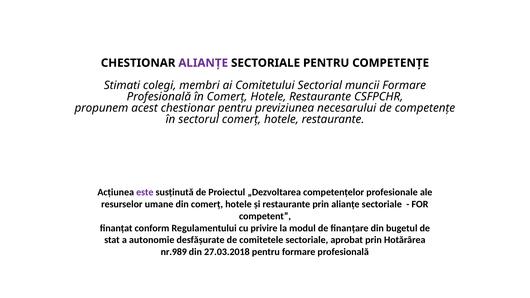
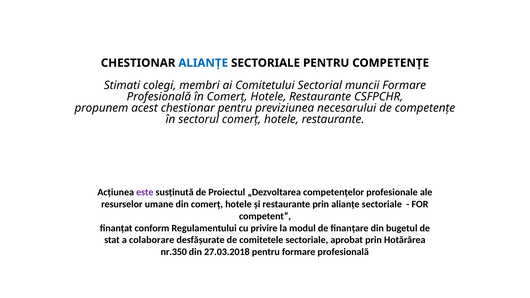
ALIANȚE colour: purple -> blue (203, 63)
autonomie: autonomie -> colaborare (152, 240)
nr.989: nr.989 -> nr.350 (174, 252)
